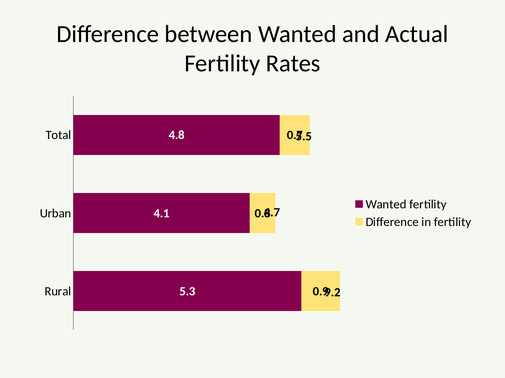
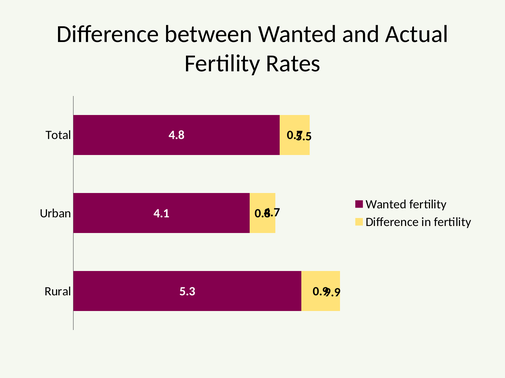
9.2: 9.2 -> 9.9 (332, 293)
